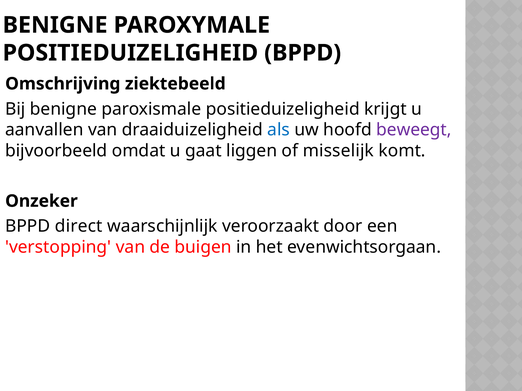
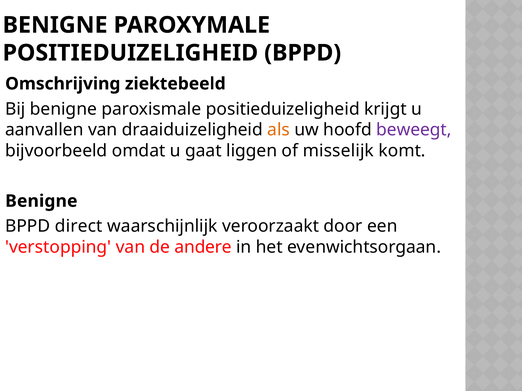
als colour: blue -> orange (279, 130)
Onzeker: Onzeker -> Benigne (41, 201)
buigen: buigen -> andere (203, 247)
